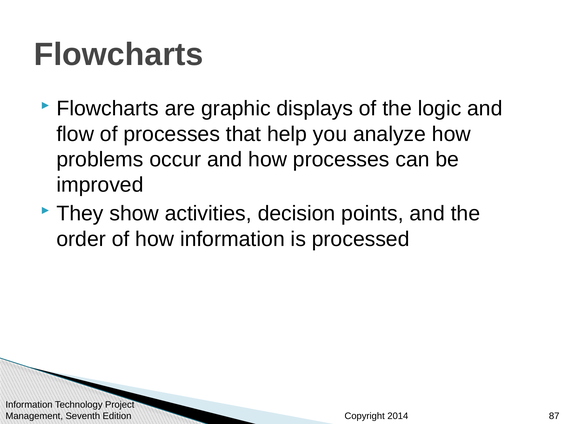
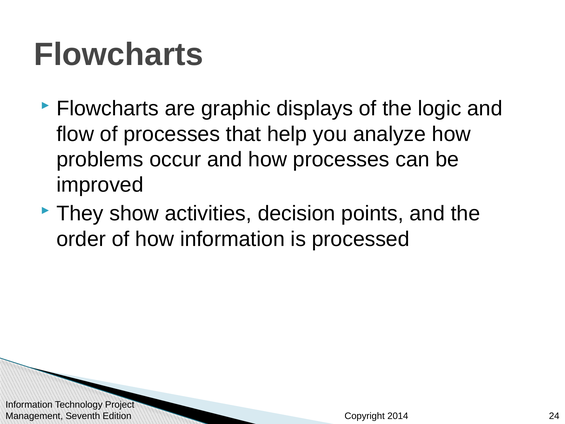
87: 87 -> 24 (554, 416)
